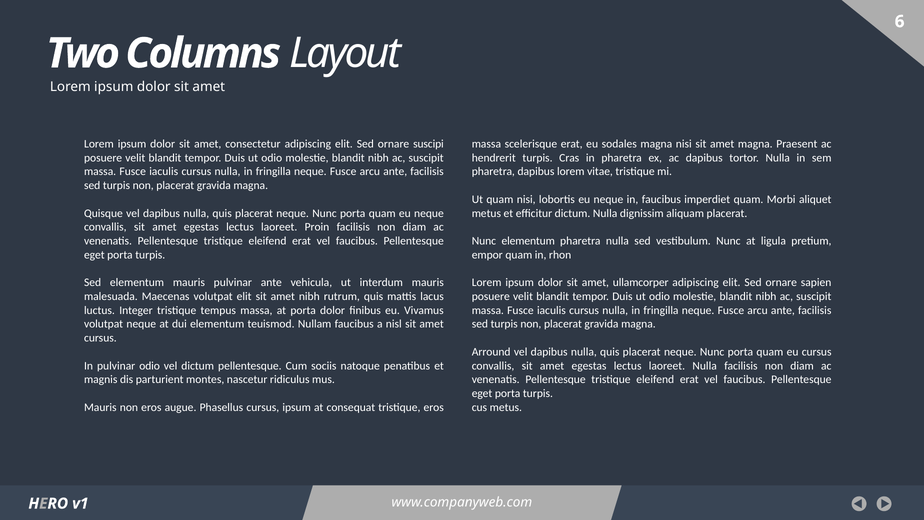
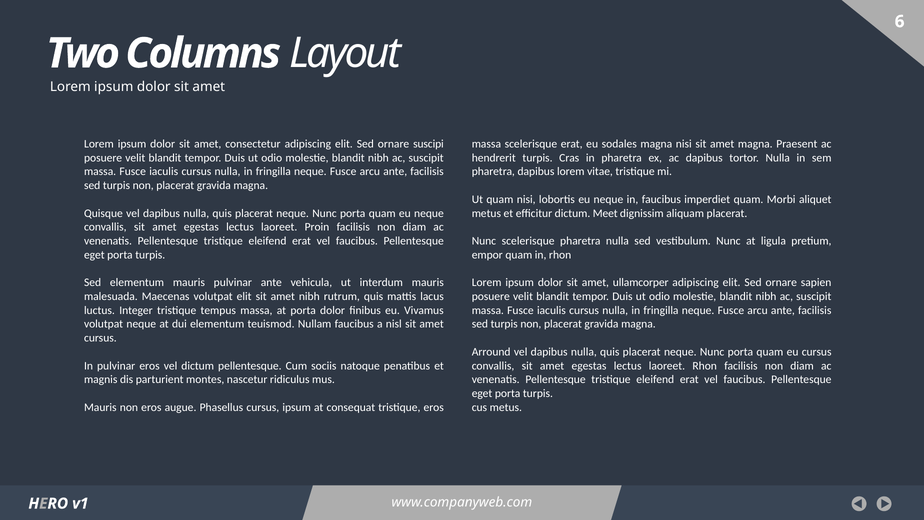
dictum Nulla: Nulla -> Meet (605, 213)
Nunc elementum: elementum -> scelerisque (528, 241)
pulvinar odio: odio -> eros (150, 366)
laoreet Nulla: Nulla -> Rhon (705, 366)
